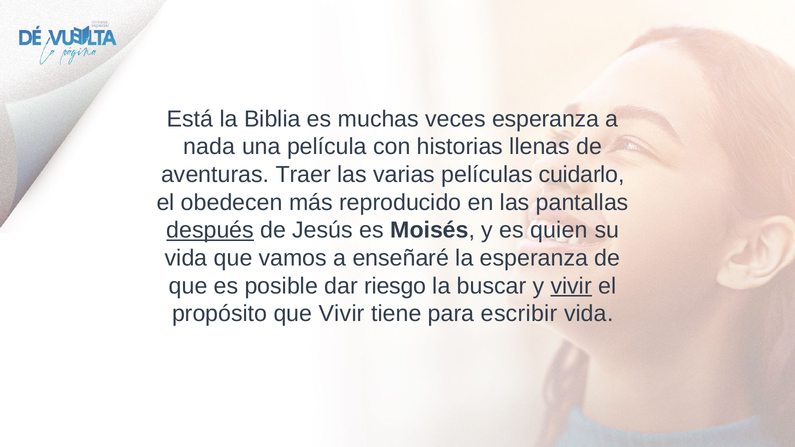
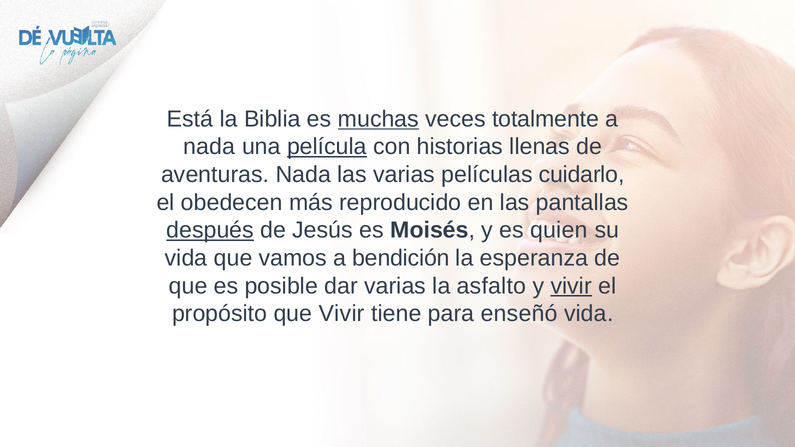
muchas underline: none -> present (378, 119)
veces esperanza: esperanza -> totalmente (546, 119)
película underline: none -> present (327, 147)
aventuras Traer: Traer -> Nada (303, 175)
enseñaré: enseñaré -> bendición (401, 258)
dar riesgo: riesgo -> varias (395, 286)
buscar: buscar -> asfalto (491, 286)
escribir: escribir -> enseñó (519, 314)
